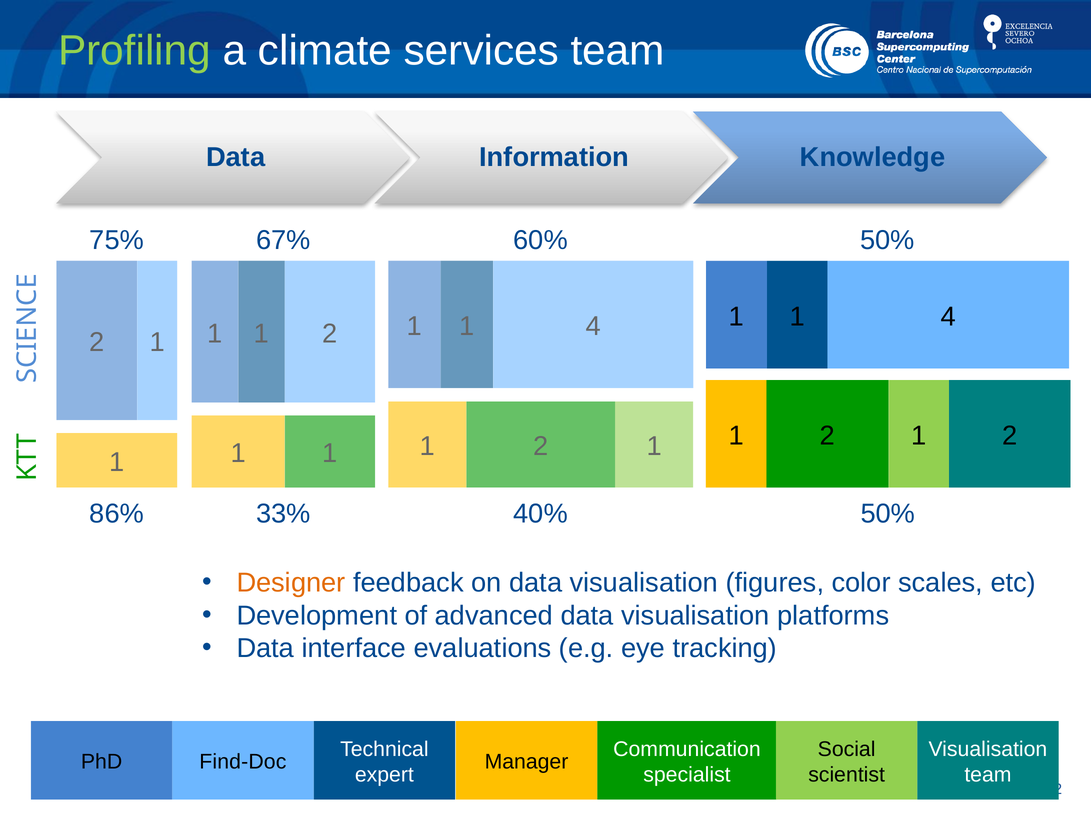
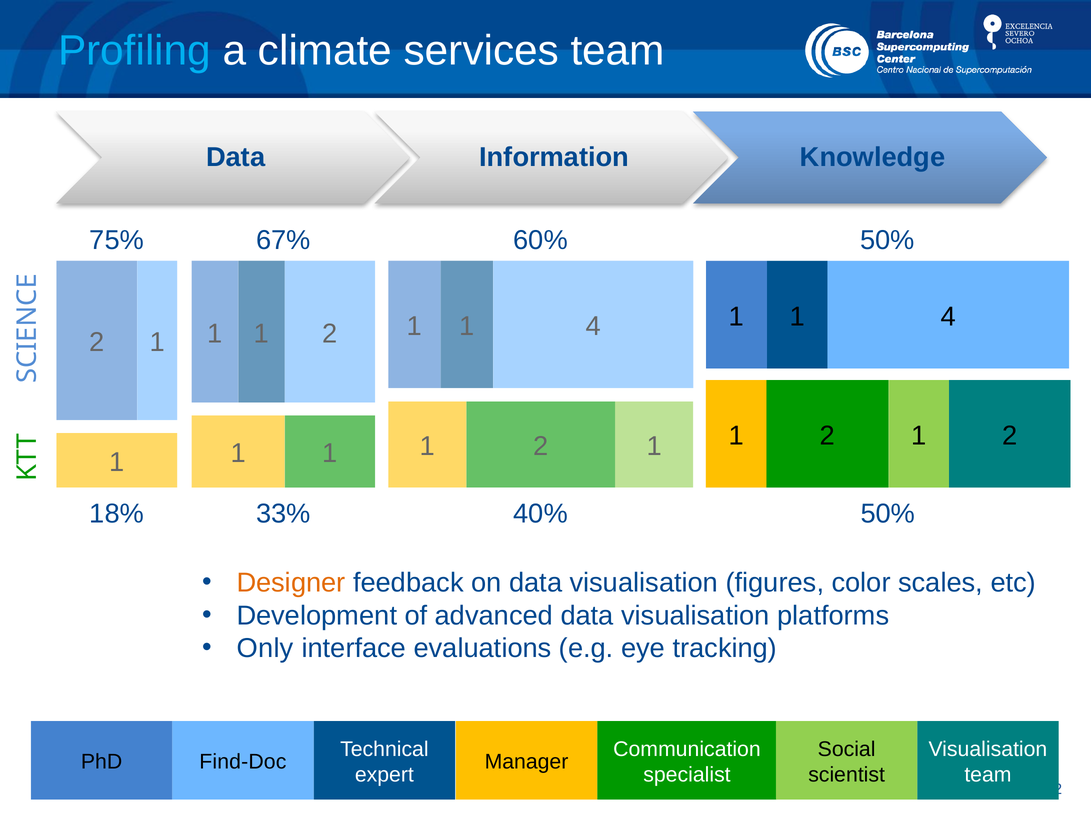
Profiling colour: light green -> light blue (135, 51)
86%: 86% -> 18% (117, 514)
Data: Data -> Only (265, 648)
